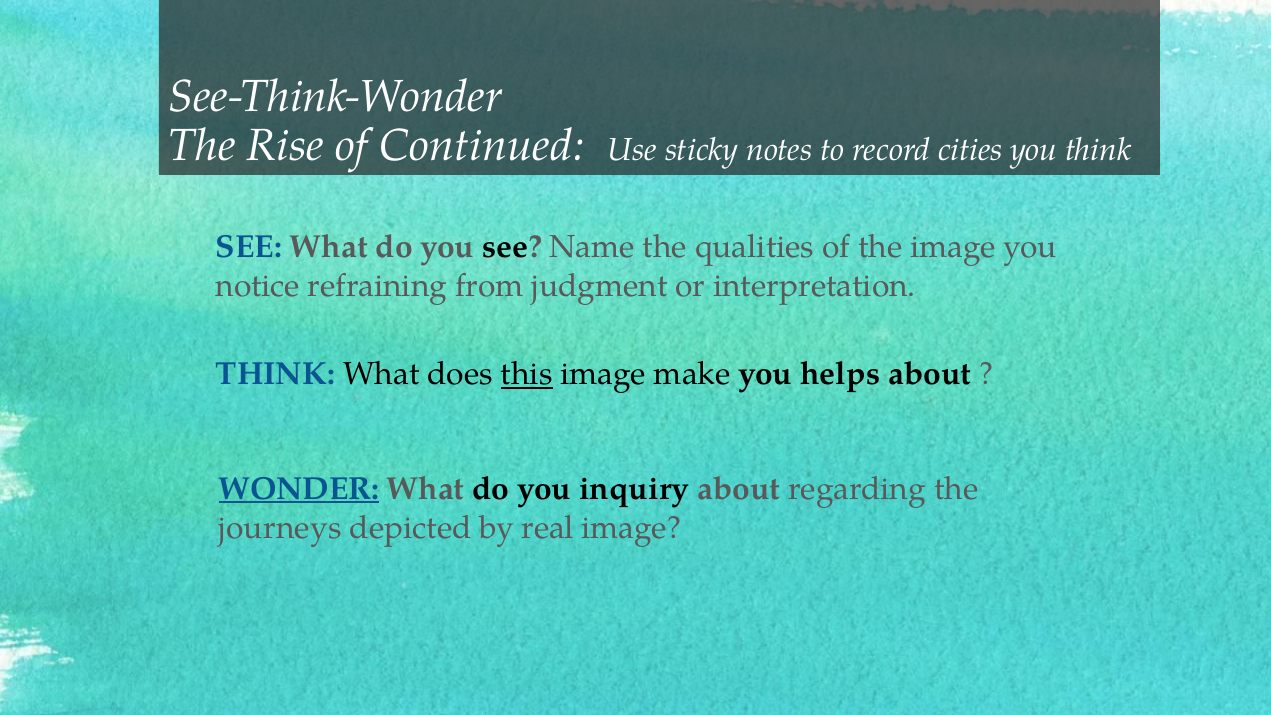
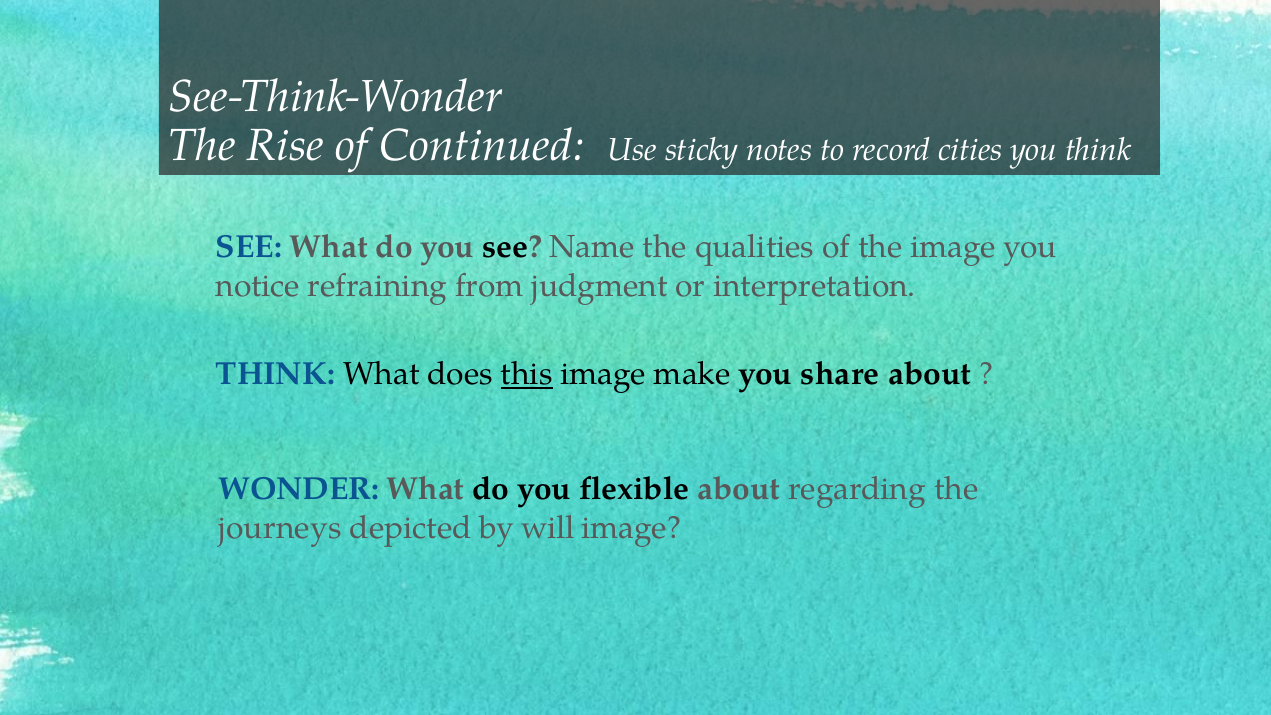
helps: helps -> share (840, 374)
WONDER underline: present -> none (299, 489)
inquiry: inquiry -> flexible (634, 489)
real: real -> will (548, 528)
